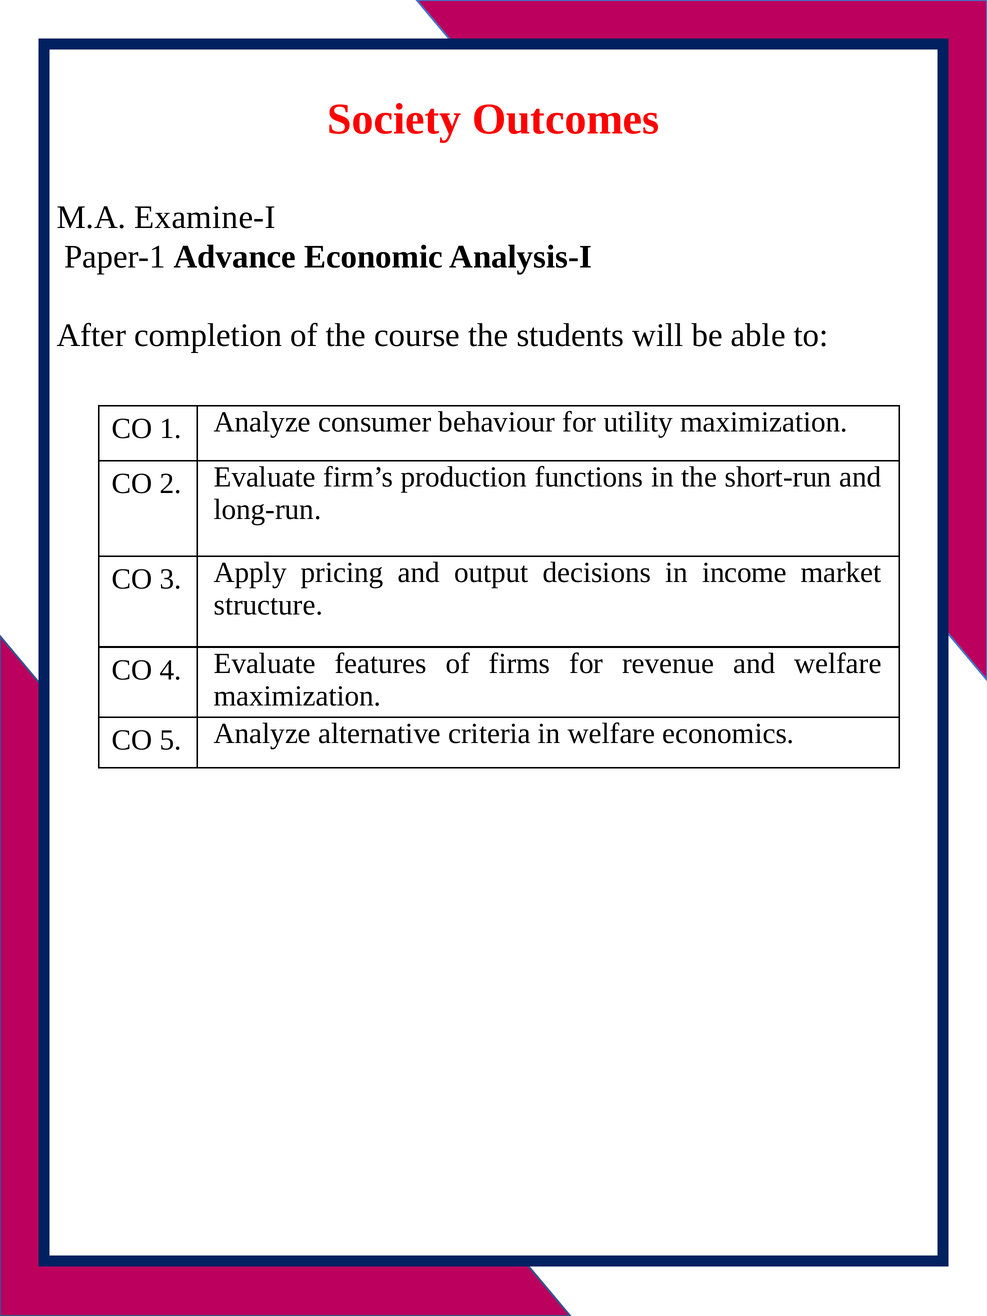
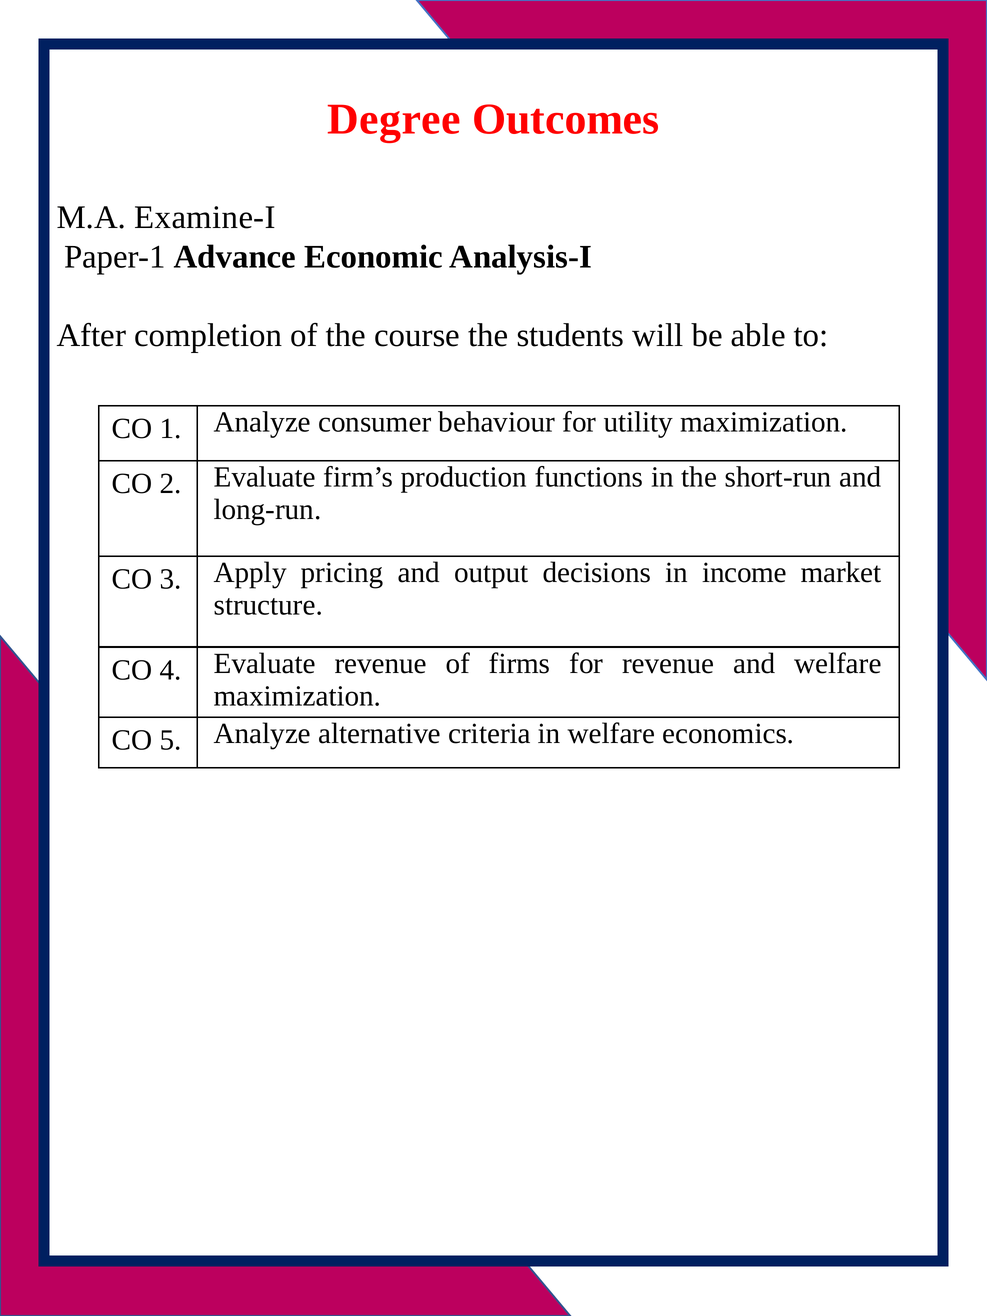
Society: Society -> Degree (394, 119)
Evaluate features: features -> revenue (381, 663)
